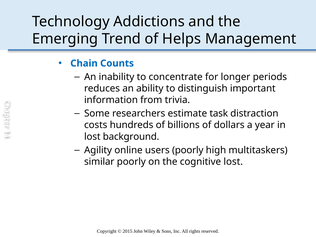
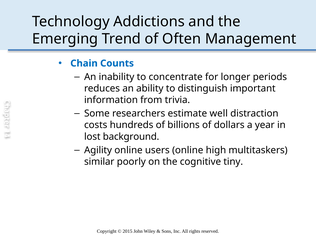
Helps: Helps -> Often (182, 39)
task: task -> well (219, 113)
users poorly: poorly -> online (188, 150)
cognitive lost: lost -> tiny (233, 162)
